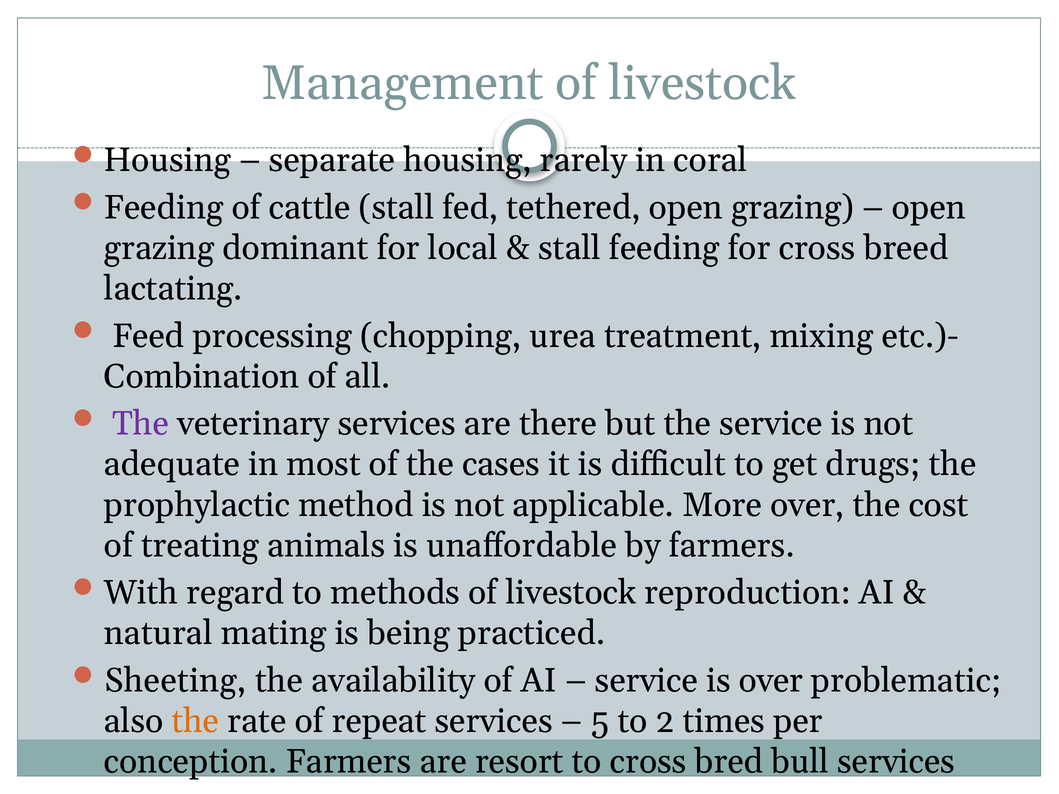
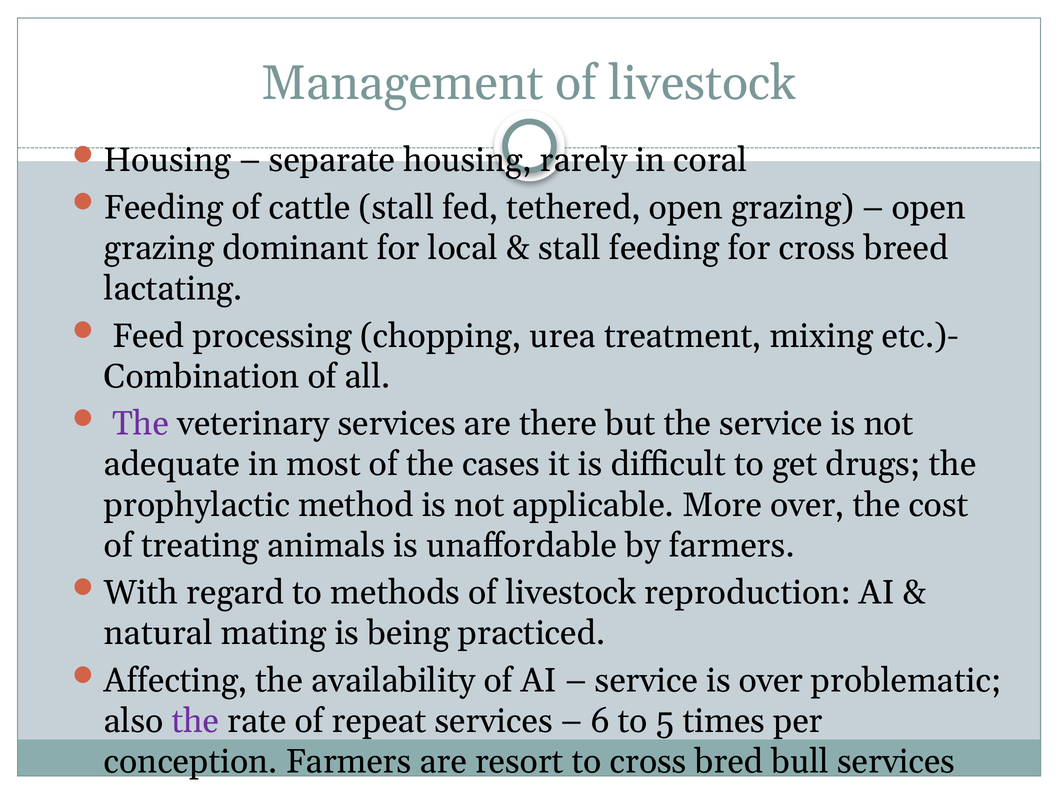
Sheeting: Sheeting -> Affecting (176, 681)
the colour: orange -> purple (195, 721)
5: 5 -> 6 (600, 721)
2: 2 -> 5 (665, 721)
